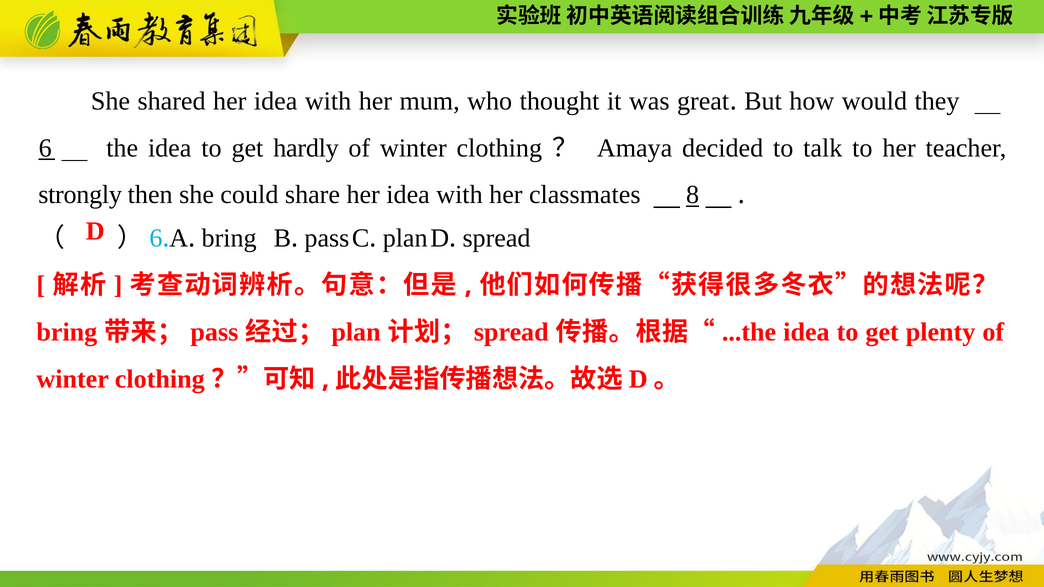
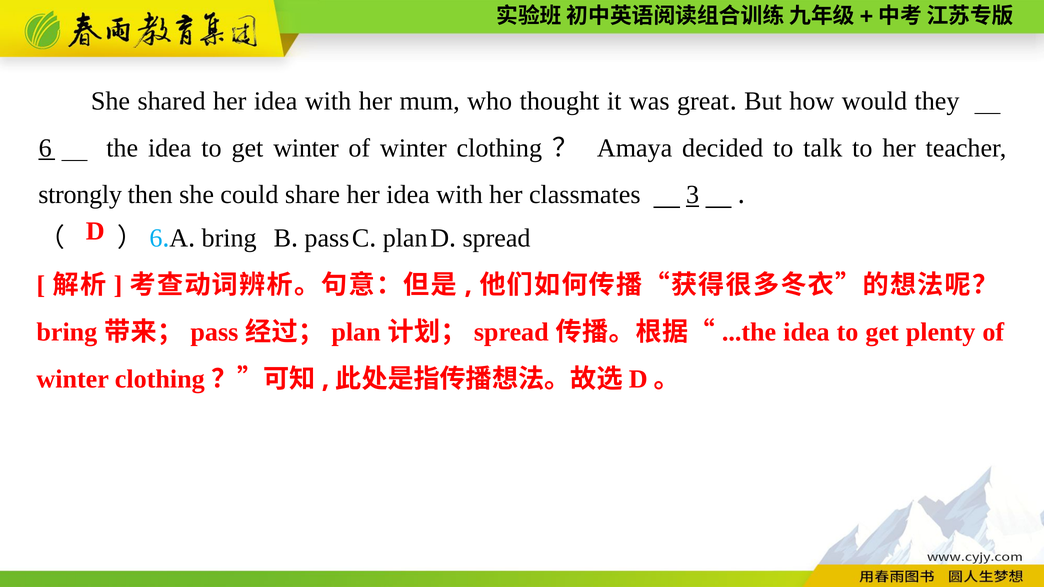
get hardly: hardly -> winter (306, 148)
8: 8 -> 3 (693, 195)
